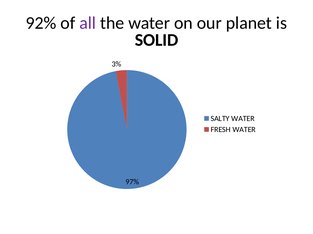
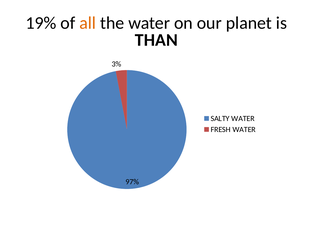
92%: 92% -> 19% (41, 23)
all colour: purple -> orange (88, 23)
SOLID: SOLID -> THAN (156, 40)
